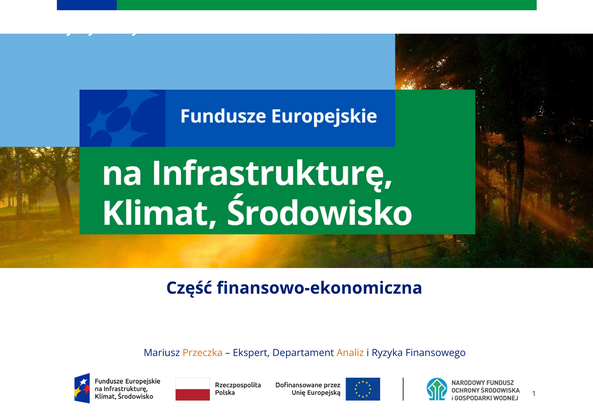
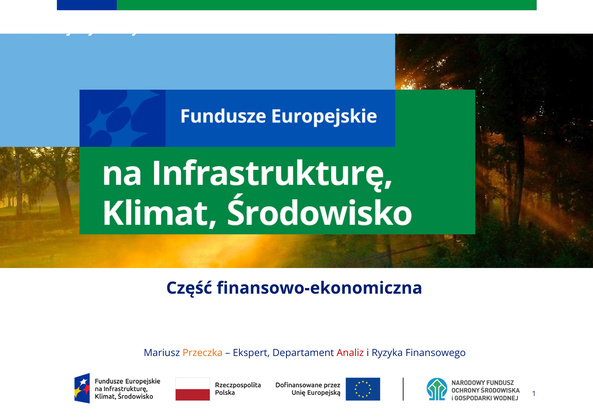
Analiz colour: orange -> red (350, 353)
